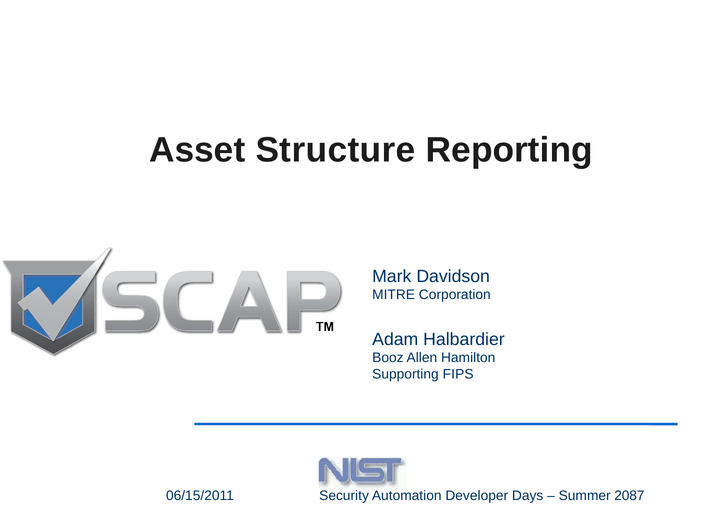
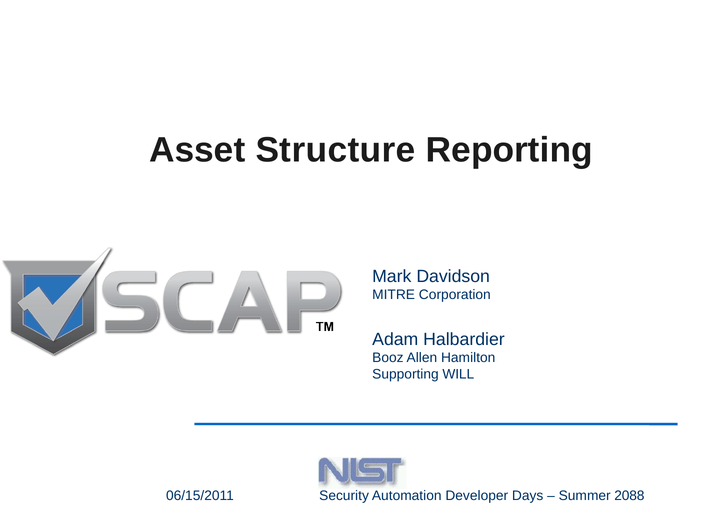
FIPS: FIPS -> WILL (458, 374)
2087: 2087 -> 2088 (629, 496)
